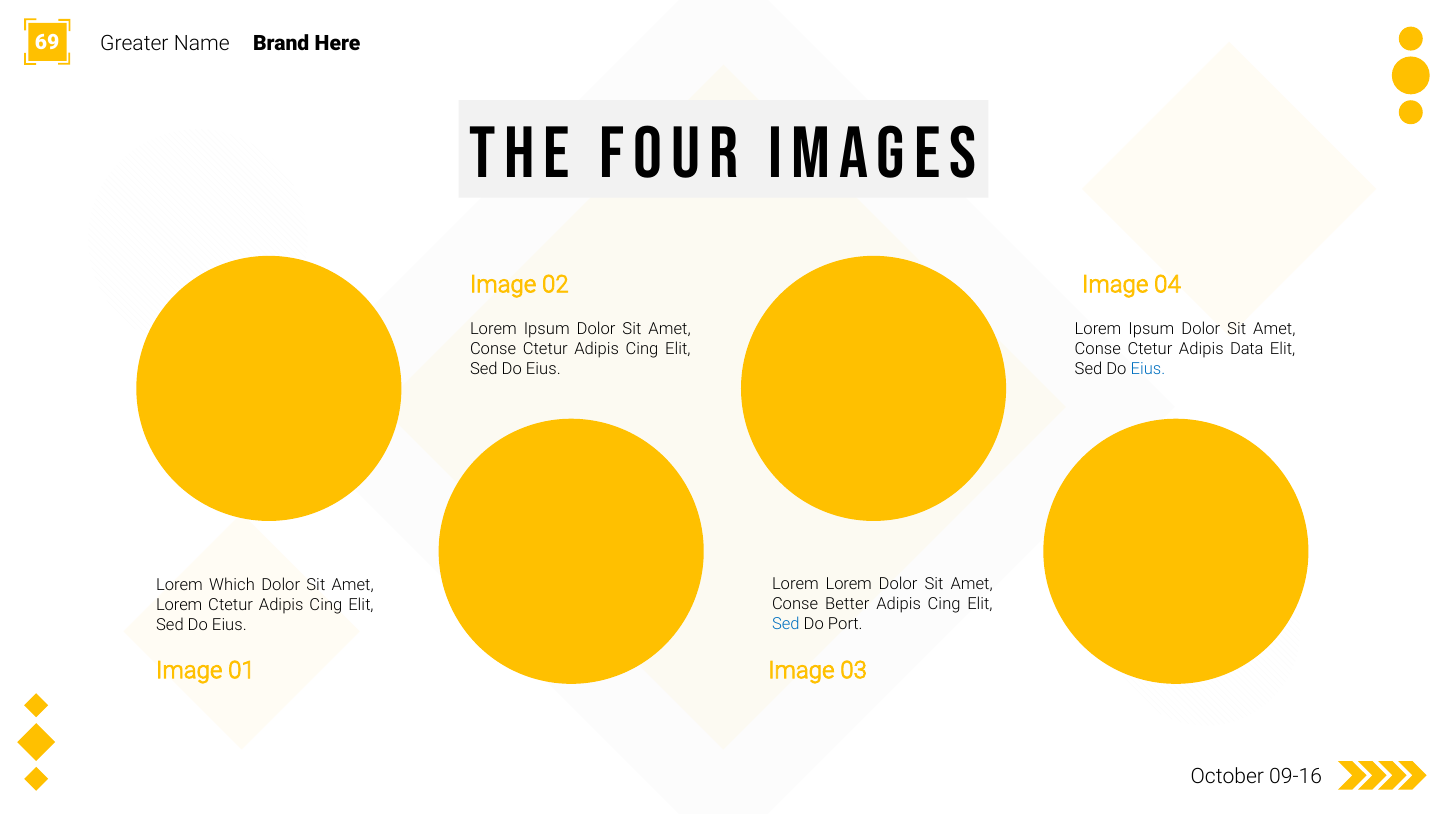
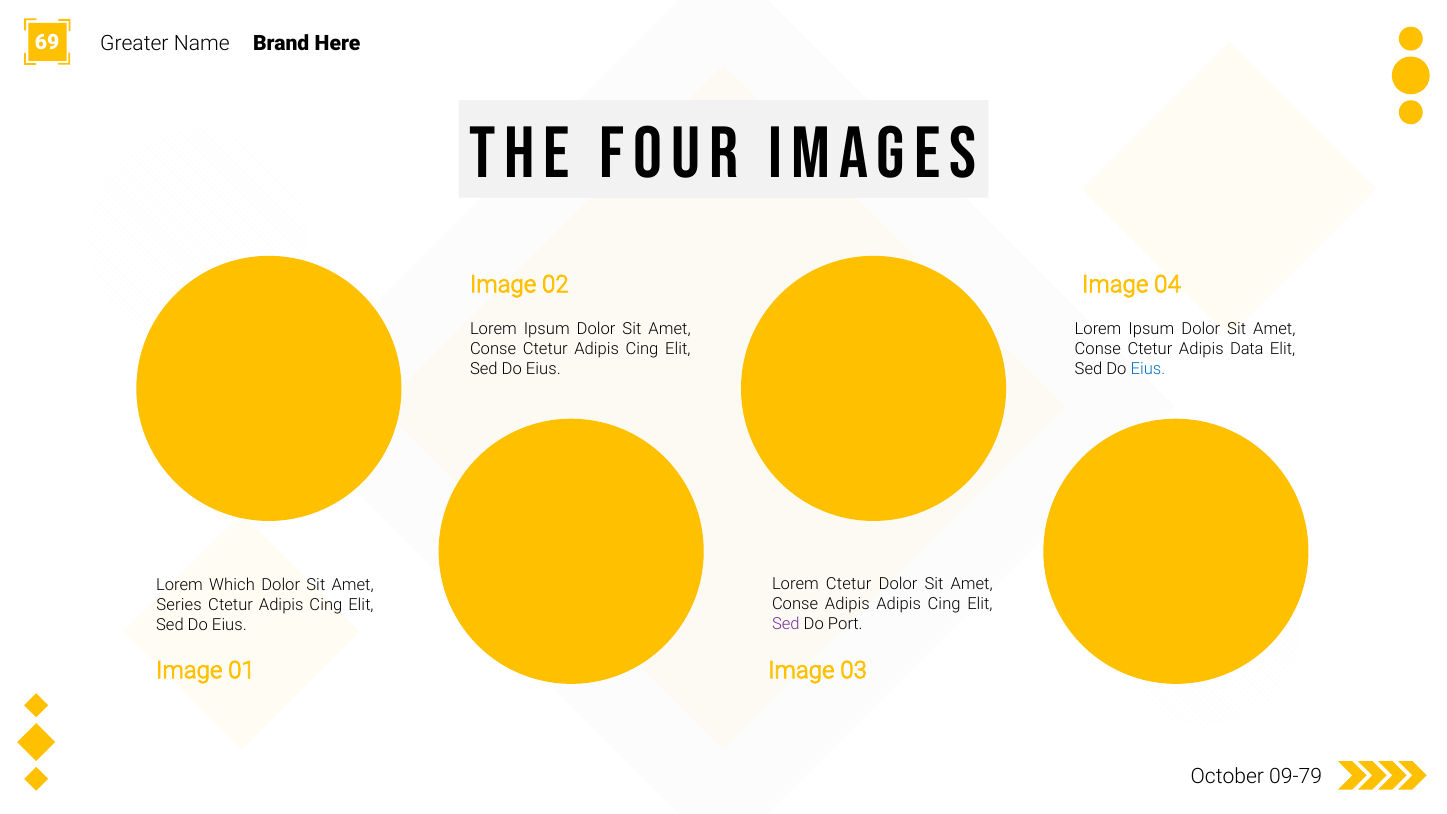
Lorem Lorem: Lorem -> Ctetur (849, 584)
Conse Better: Better -> Adipis (847, 604)
Lorem: Lorem -> Series (179, 605)
Sed colour: blue -> purple (786, 624)
09-16: 09-16 -> 09-79 (1296, 777)
